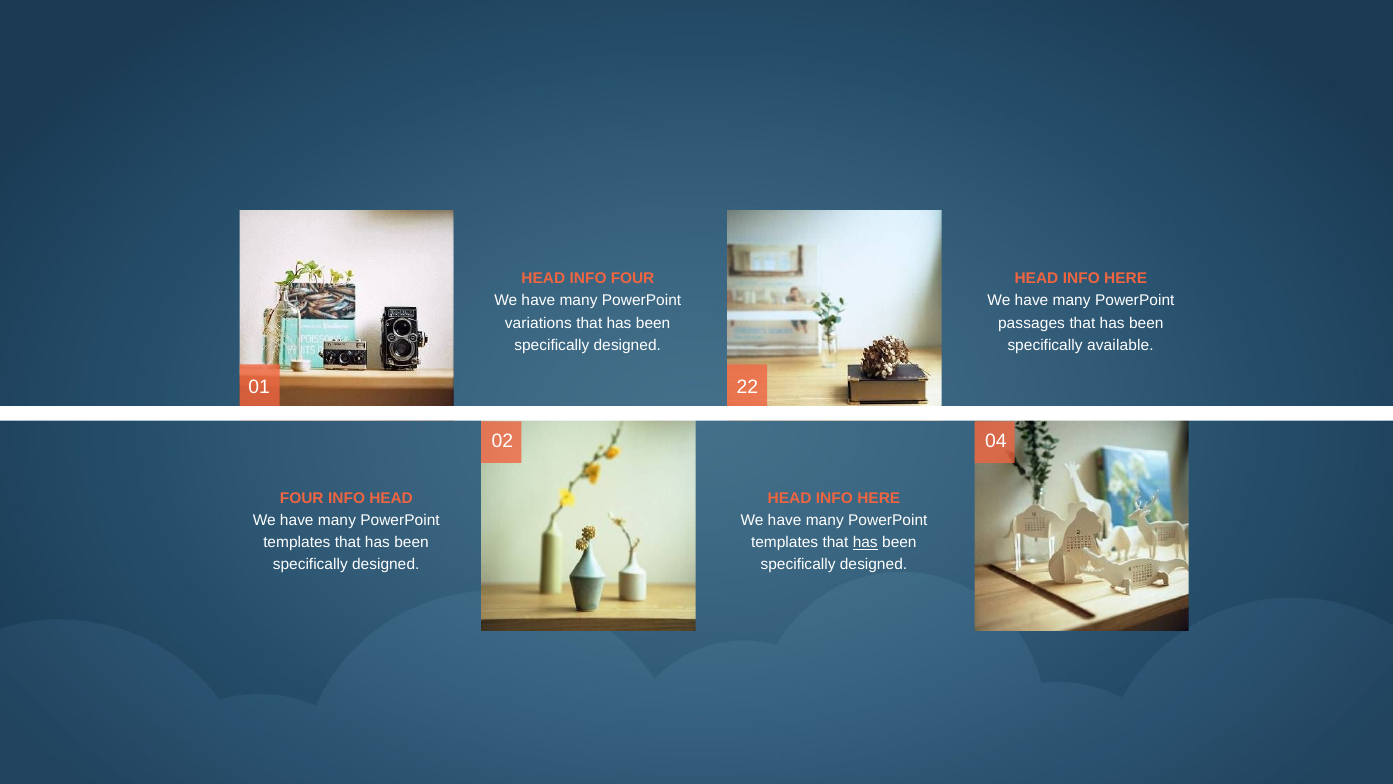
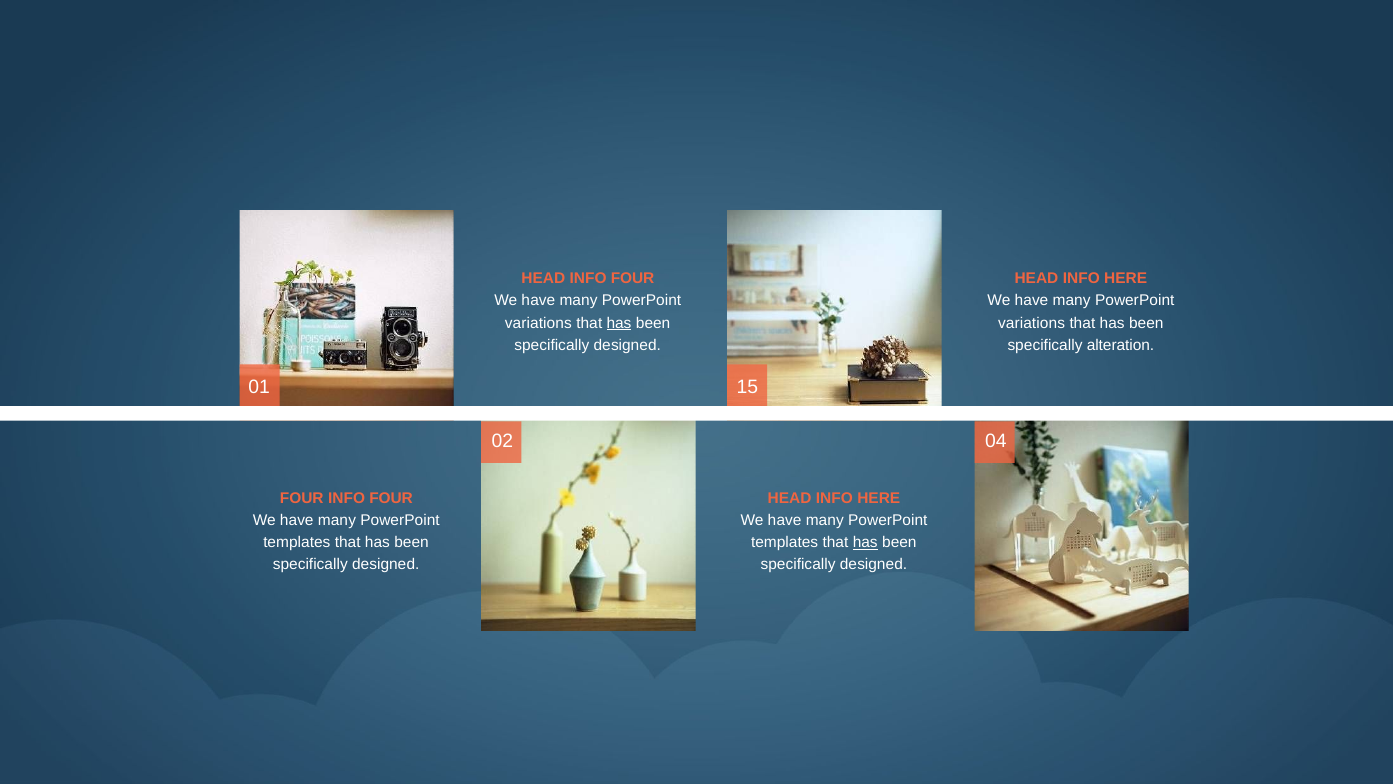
has underline: none -> present (619, 323)
passages: passages -> variations (1032, 323)
available: available -> alteration (1120, 345)
22: 22 -> 15 (747, 387)
HEAD: HEAD -> FOUR (391, 498)
